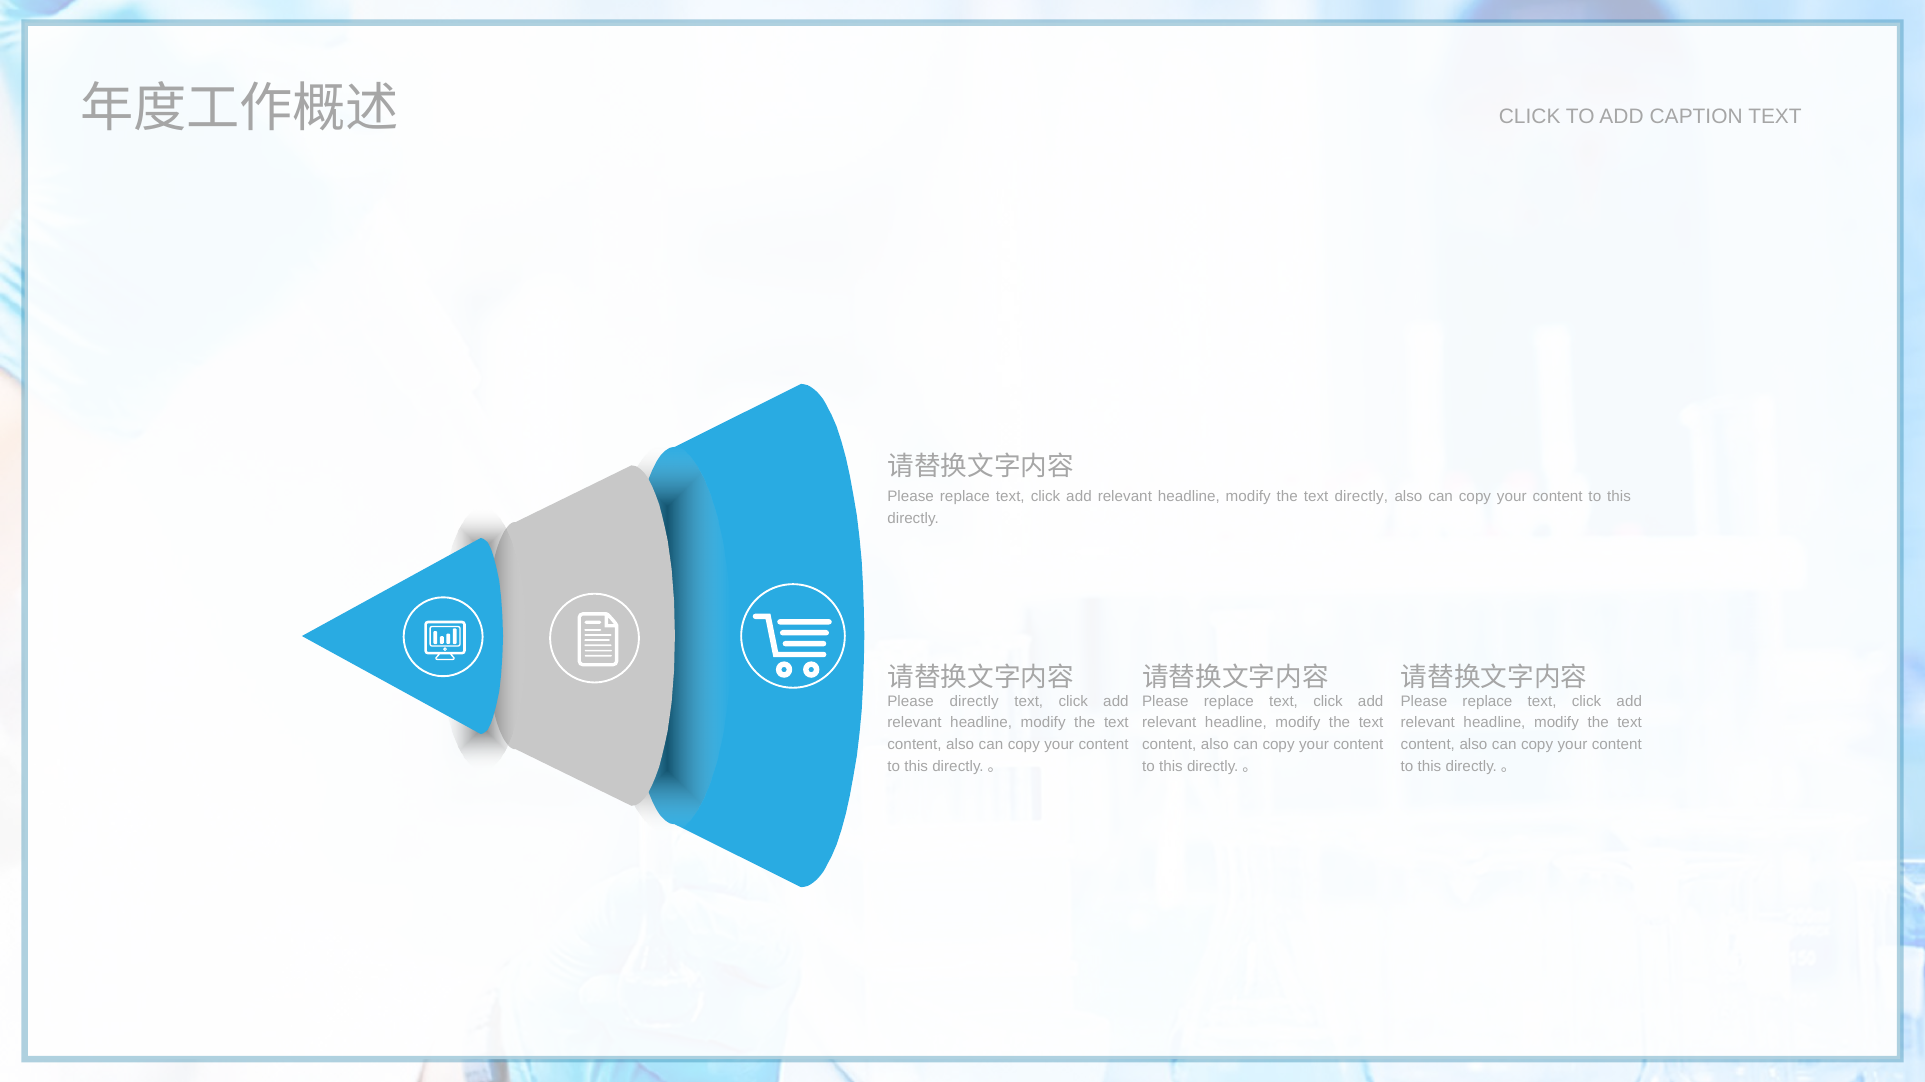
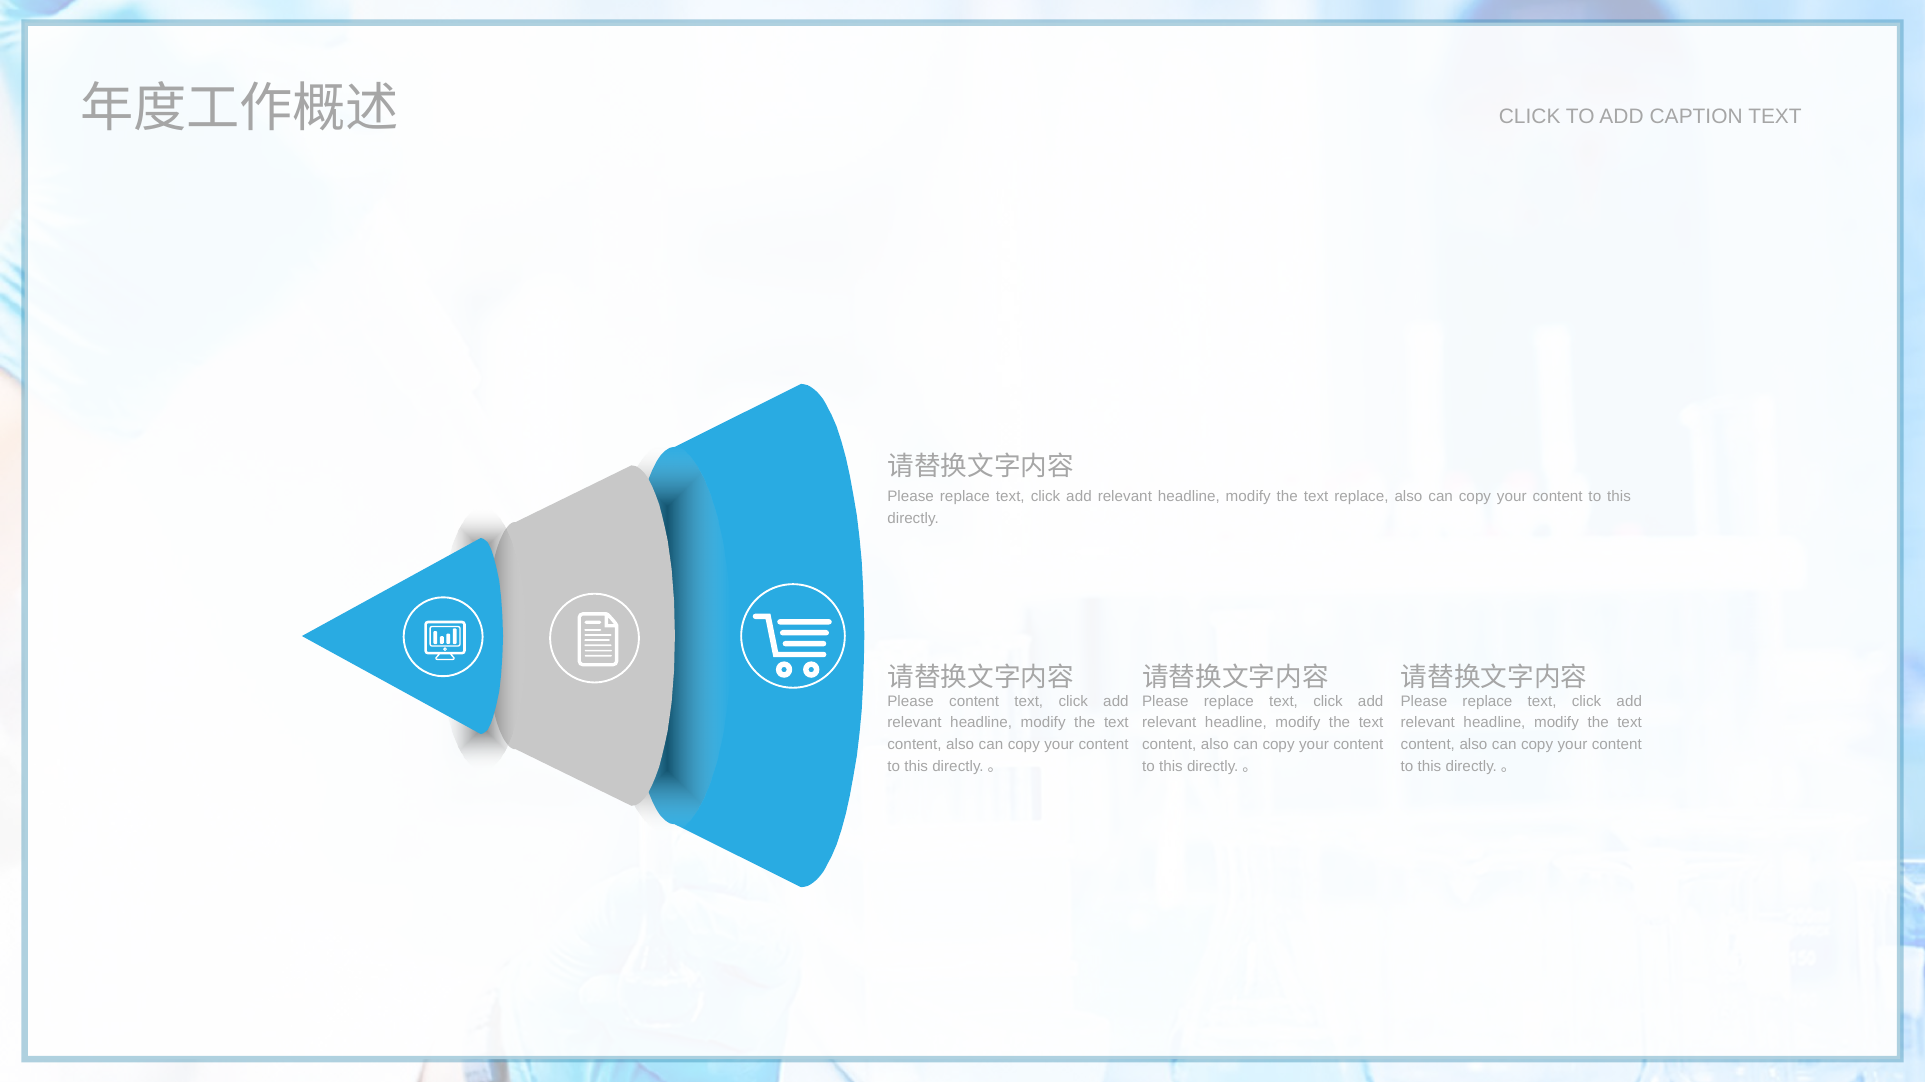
text directly: directly -> replace (1361, 497)
Please directly: directly -> content (974, 702)
